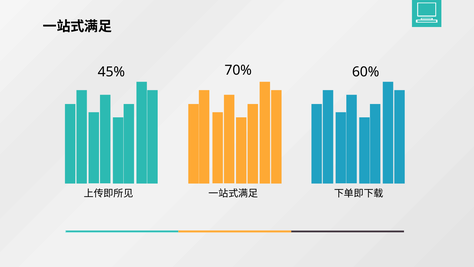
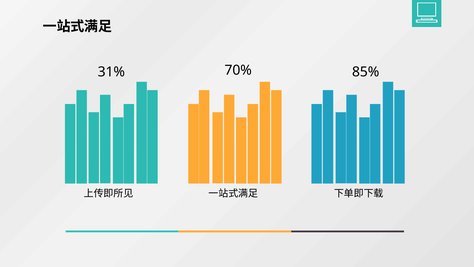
45%: 45% -> 31% (111, 72)
60%: 60% -> 85% (366, 72)
